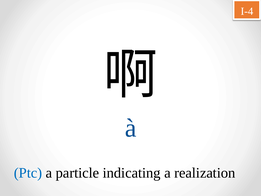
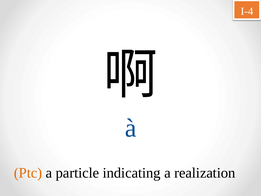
Ptc colour: blue -> orange (28, 173)
